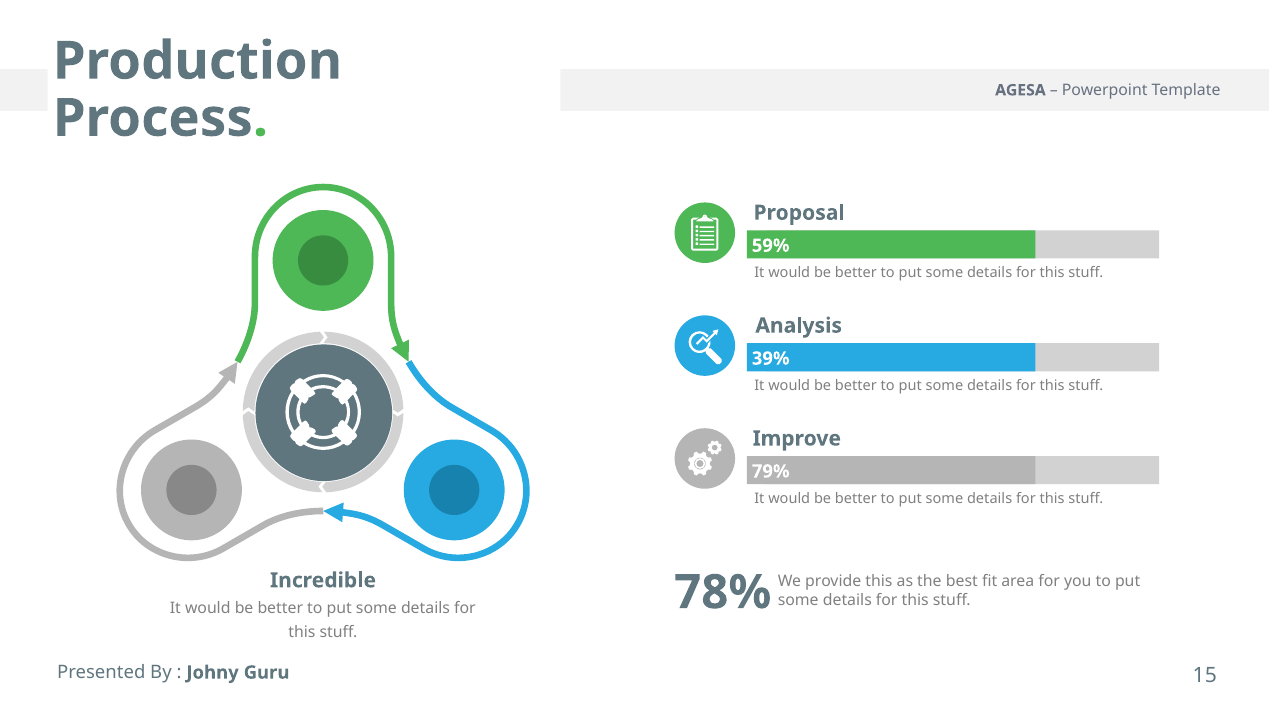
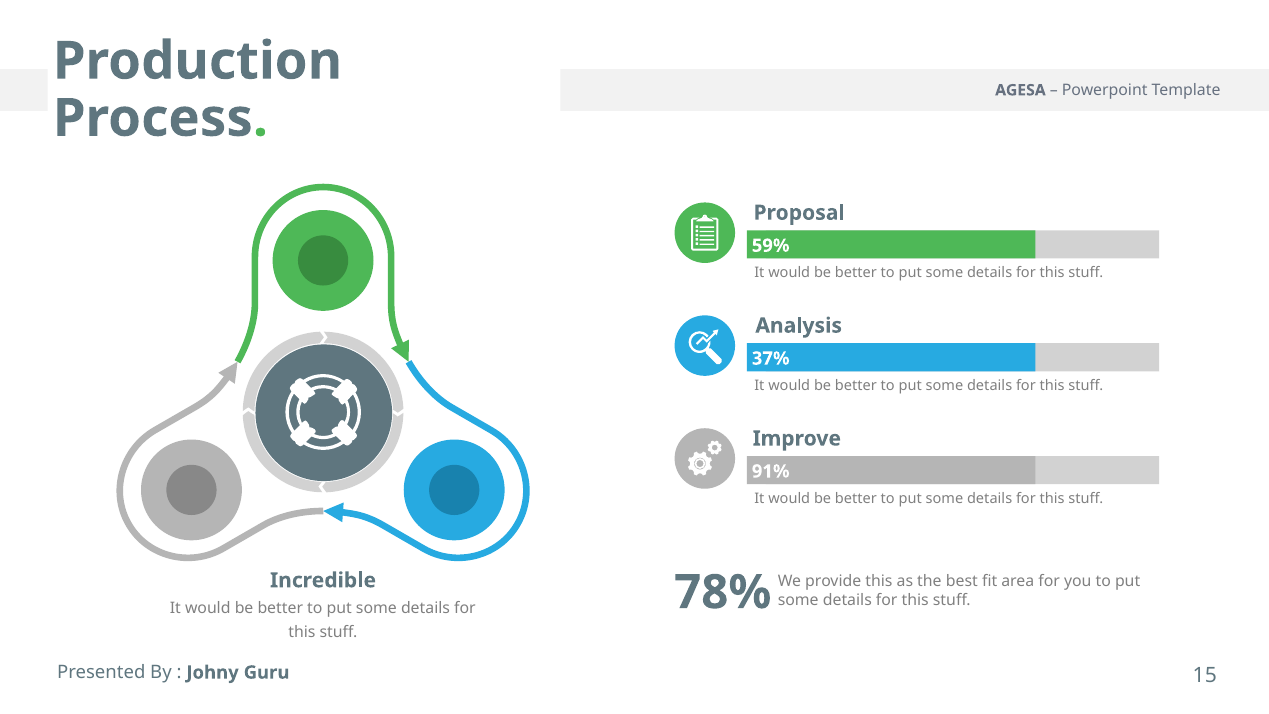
39%: 39% -> 37% (771, 358)
79%: 79% -> 91% (771, 471)
